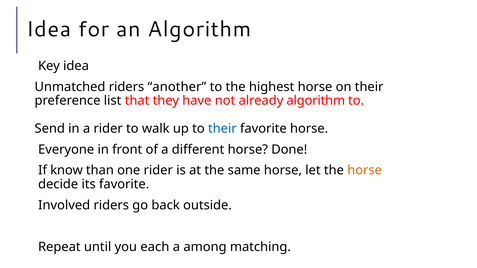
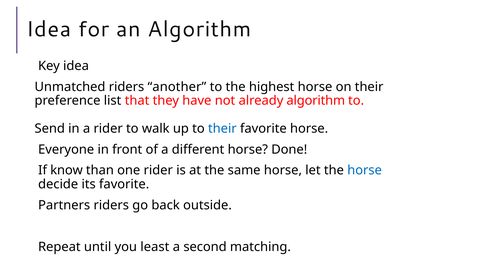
horse colour: orange -> blue (365, 170)
Involved: Involved -> Partners (64, 205)
each: each -> least (155, 247)
among: among -> second (205, 247)
